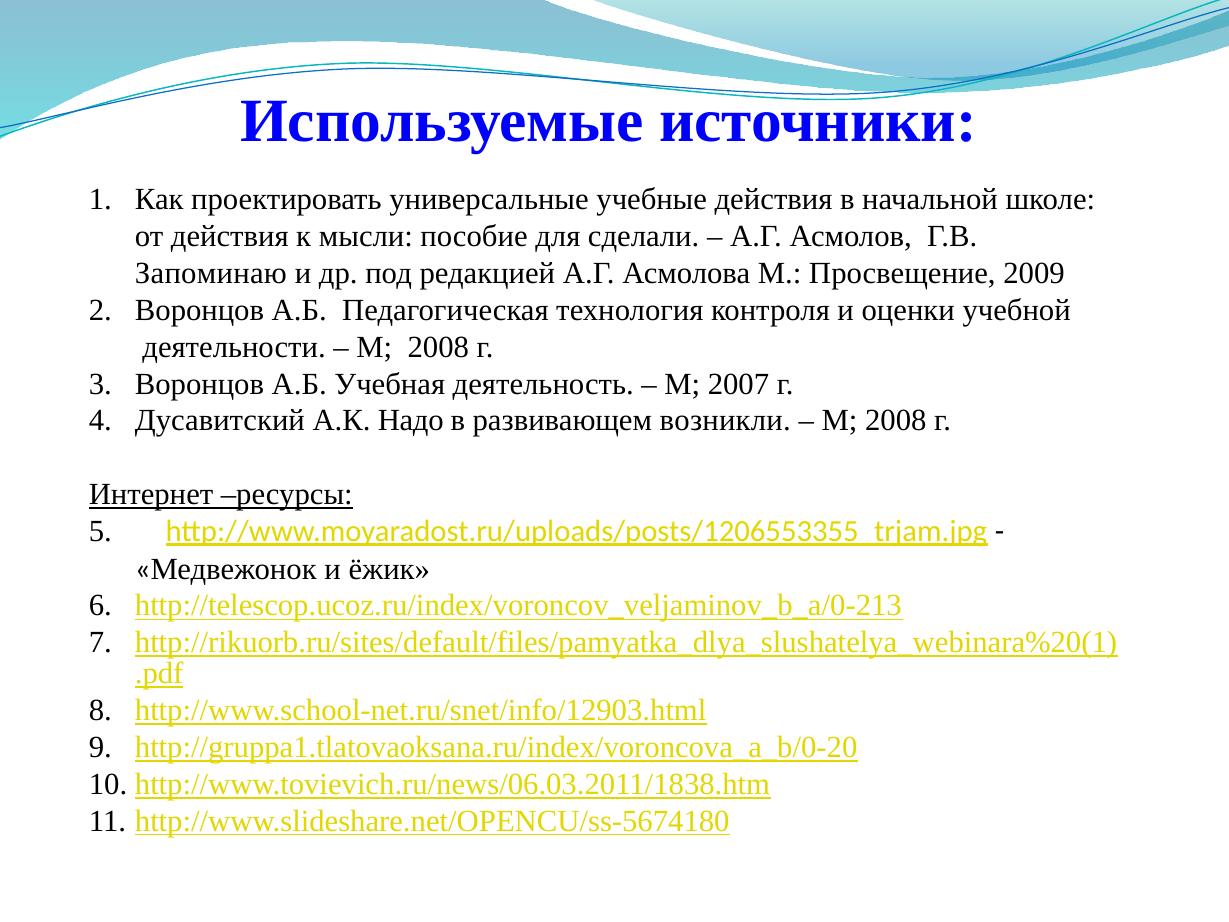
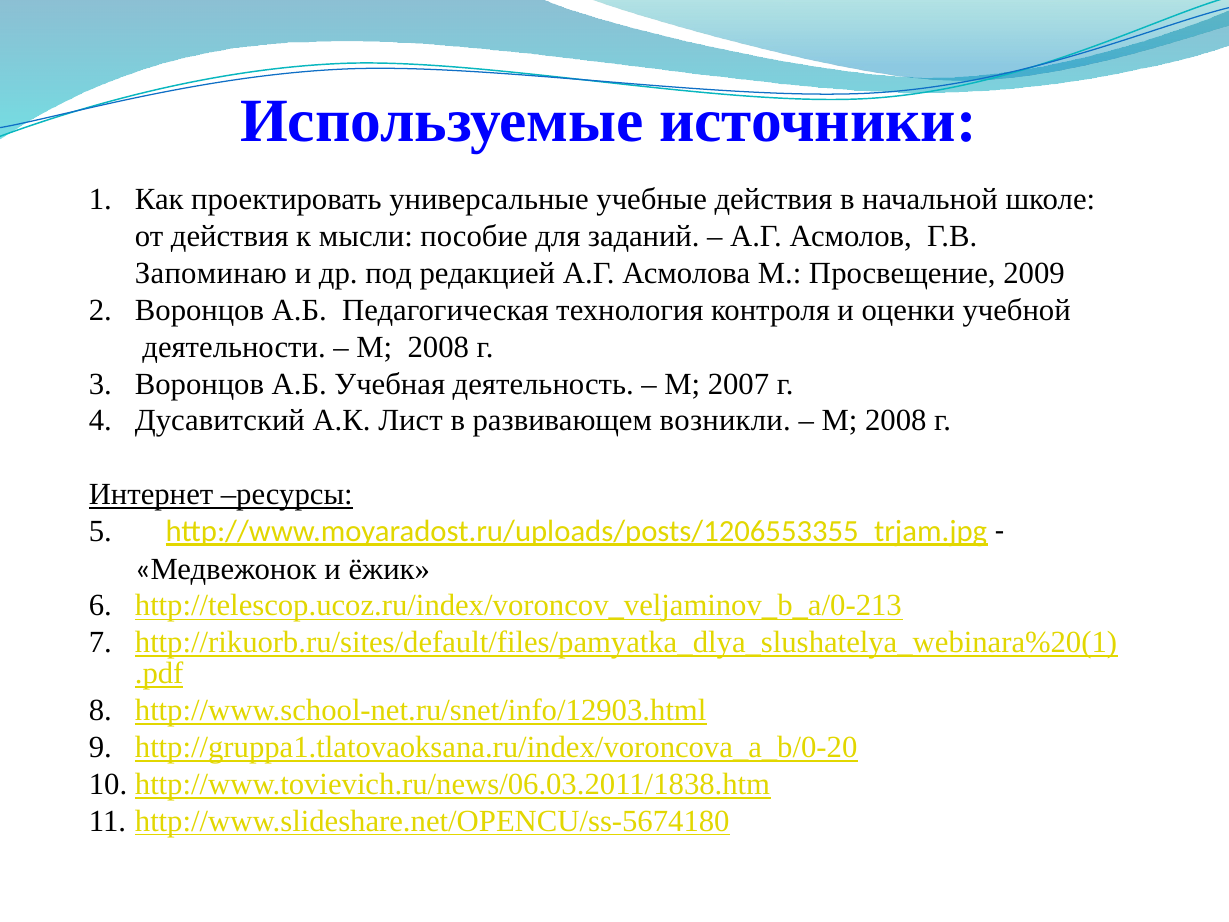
сделали: сделали -> заданий (644, 236)
Надо: Надо -> Лист (411, 421)
